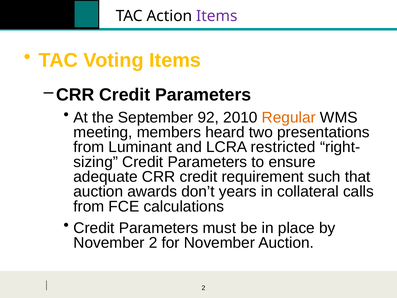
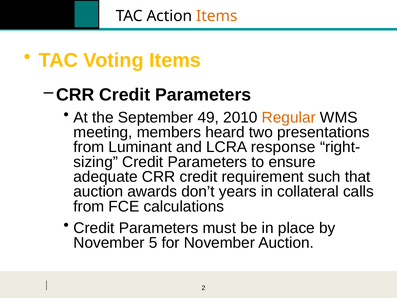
Items colour: purple -> orange (217, 16)
92: 92 -> 49 (208, 117)
restricted: restricted -> response (283, 147)
November 2: 2 -> 5 (153, 243)
